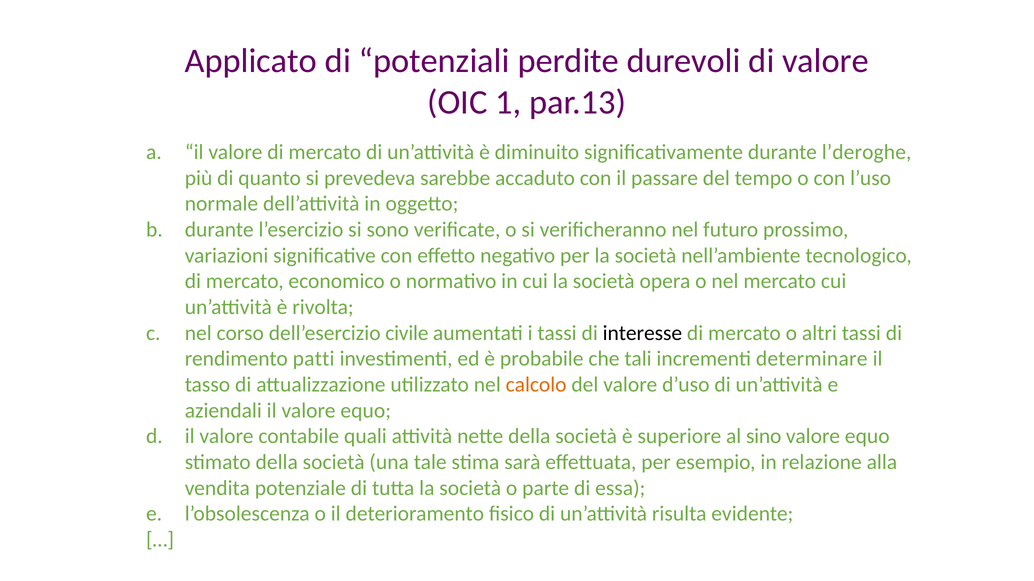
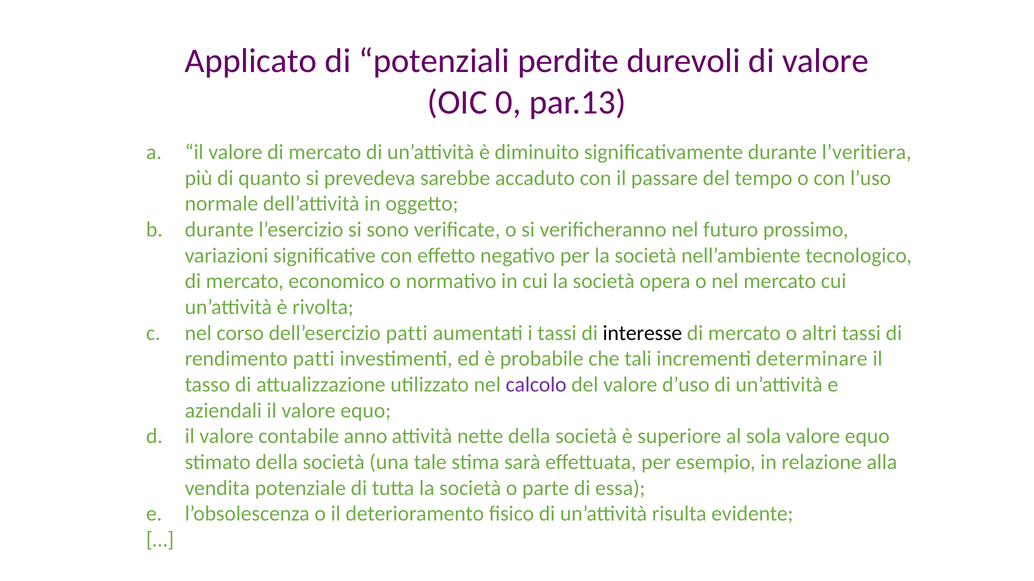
1: 1 -> 0 (508, 103)
l’deroghe: l’deroghe -> l’veritiera (867, 152)
dell’esercizio civile: civile -> patti (407, 333)
calcolo colour: orange -> purple (536, 385)
quali: quali -> anno (366, 437)
sino: sino -> sola (764, 437)
